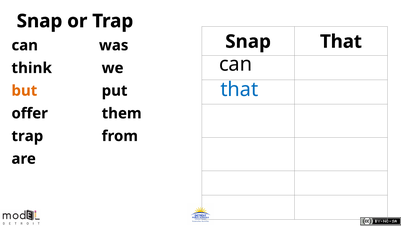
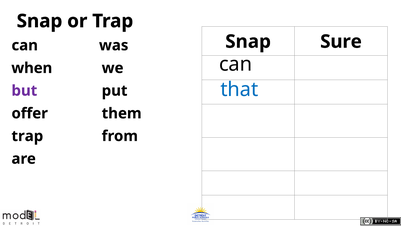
Snap That: That -> Sure (341, 42)
think: think -> when (32, 68)
but colour: orange -> purple (24, 91)
